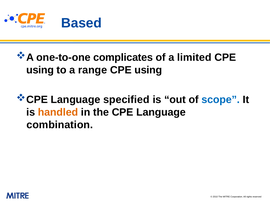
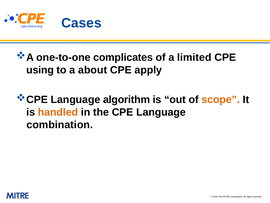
Based: Based -> Cases (81, 23)
range: range -> about (93, 70)
using: using -> apply (148, 70)
specified: specified -> algorithm (126, 99)
scope colour: blue -> orange (221, 99)
